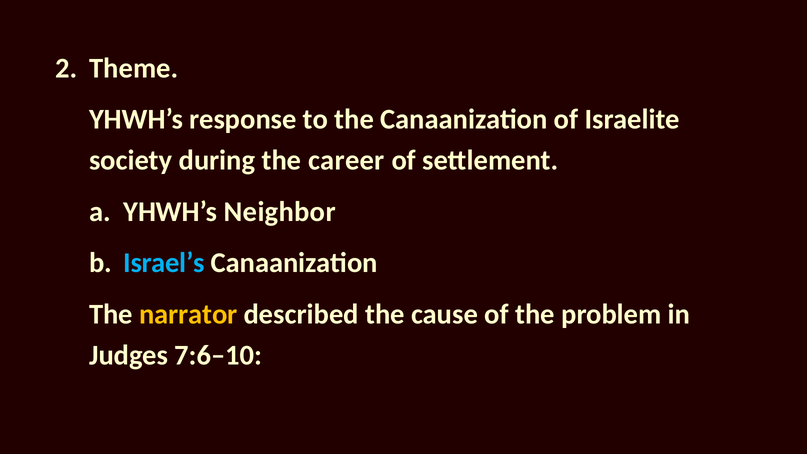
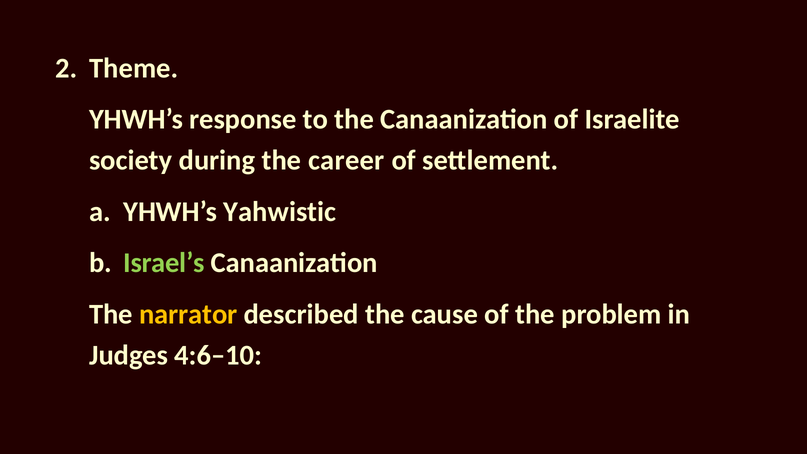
Neighbor: Neighbor -> Yahwistic (280, 212)
Israel’s colour: light blue -> light green (164, 263)
7:6–10: 7:6–10 -> 4:6–10 (218, 355)
